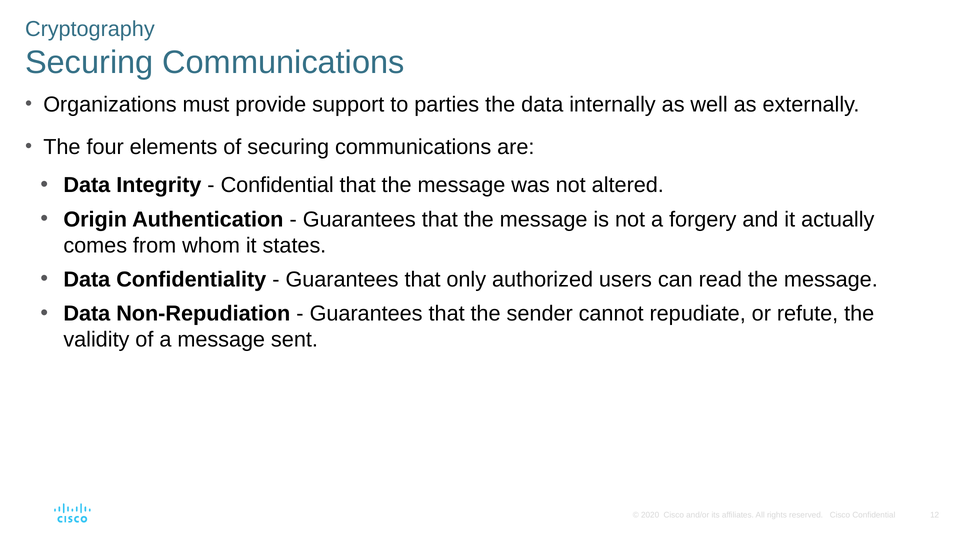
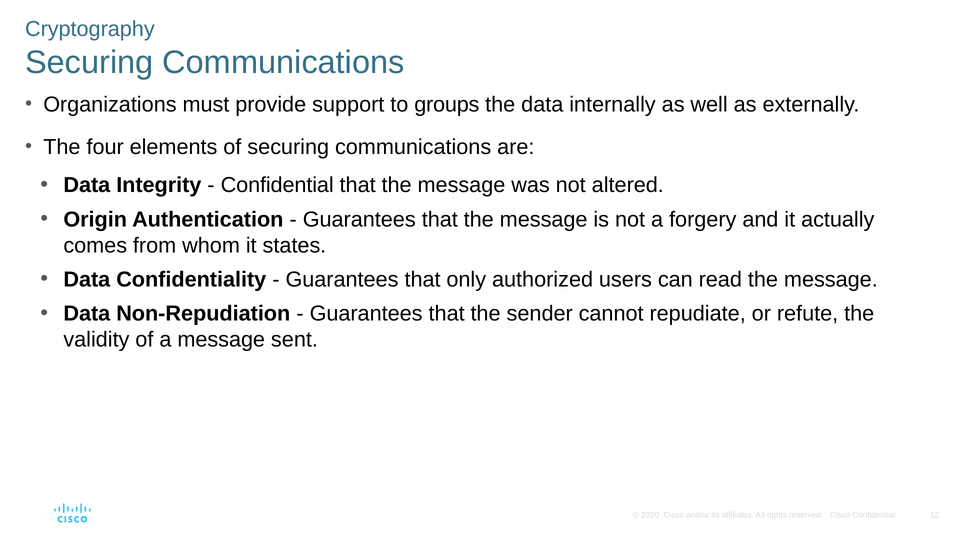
parties: parties -> groups (447, 105)
